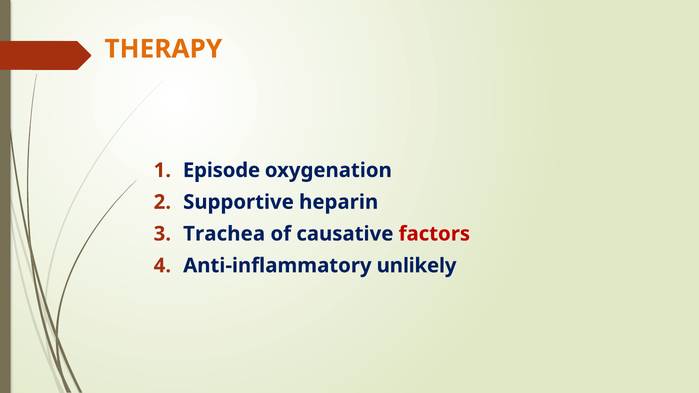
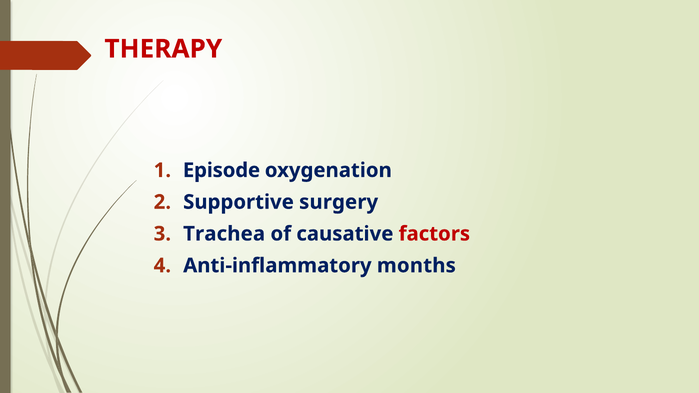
THERAPY colour: orange -> red (163, 49)
heparin: heparin -> surgery (339, 202)
unlikely: unlikely -> months (416, 266)
